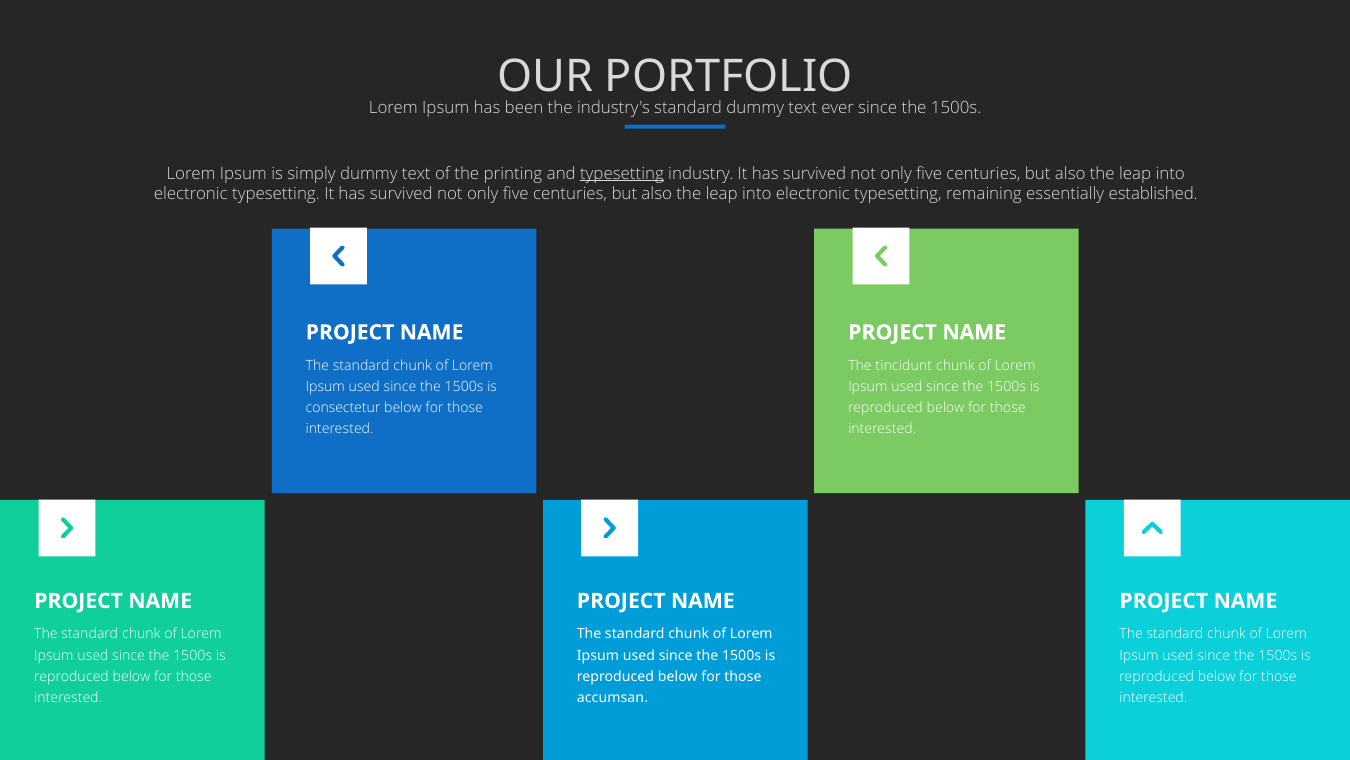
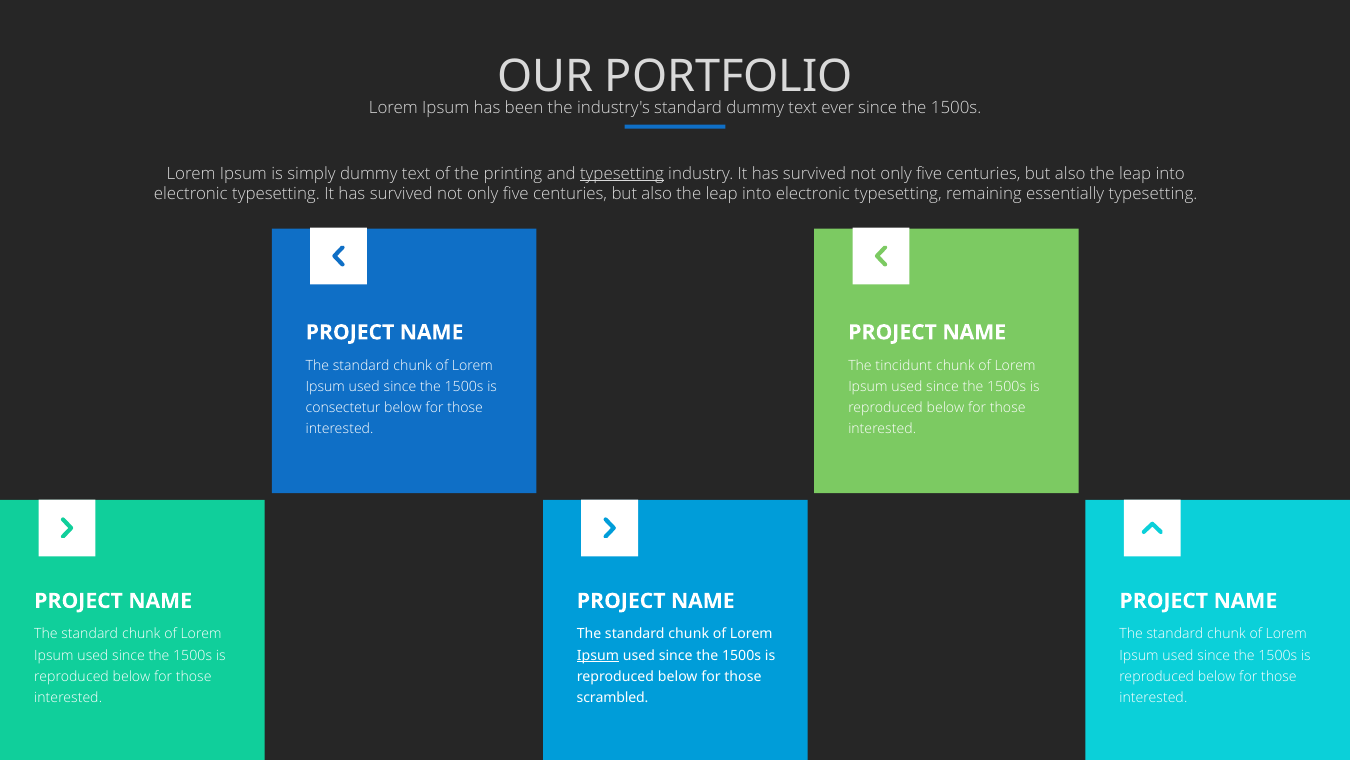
essentially established: established -> typesetting (1153, 194)
Ipsum underline: none -> present (598, 655)
accumsan: accumsan -> scrambled (613, 697)
